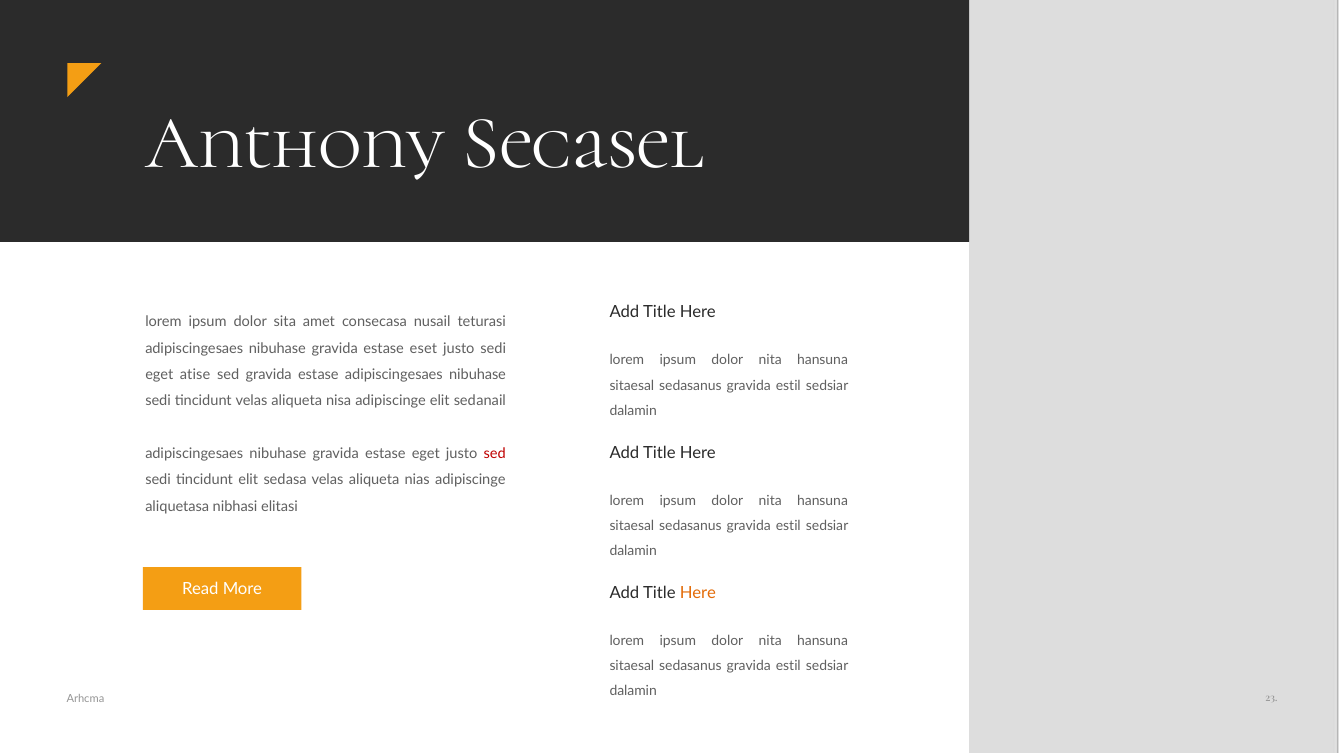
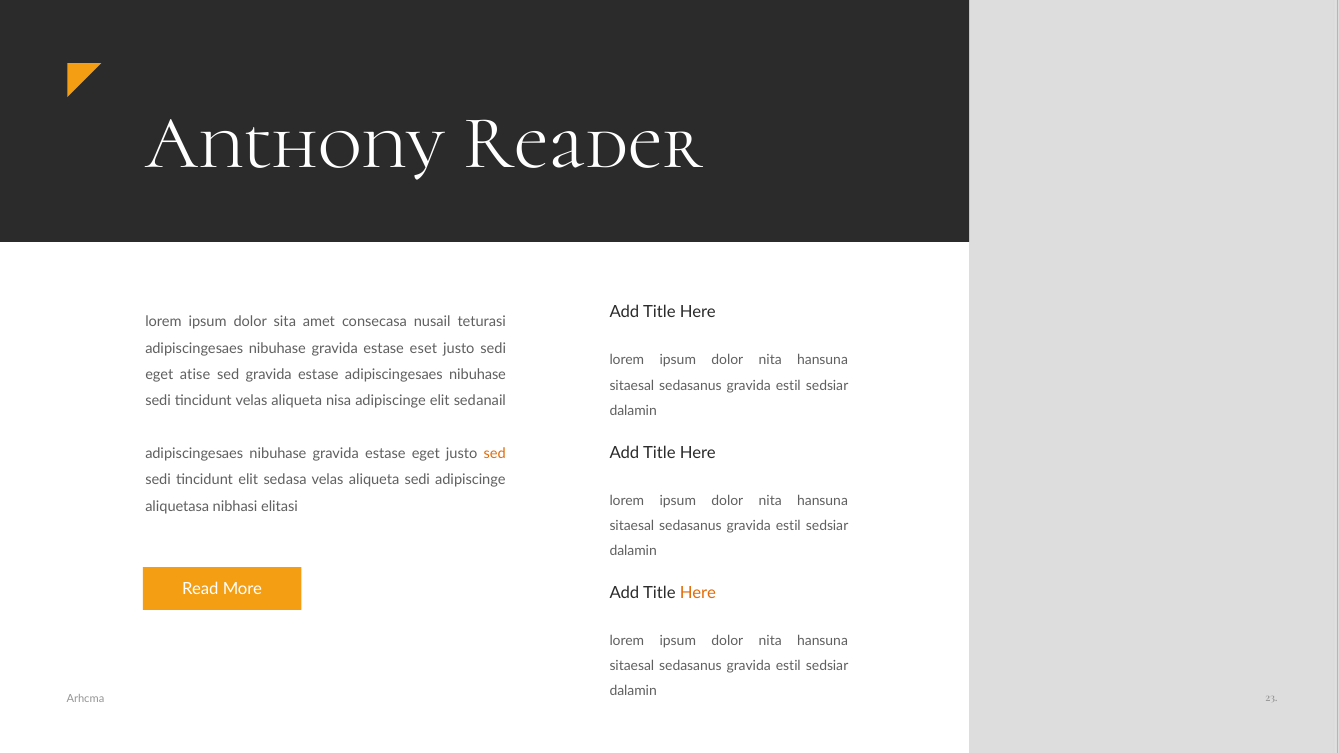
Secasel: Secasel -> Reader (583, 143)
sed colour: red -> orange (495, 454)
aliqueta nias: nias -> sedi (417, 480)
